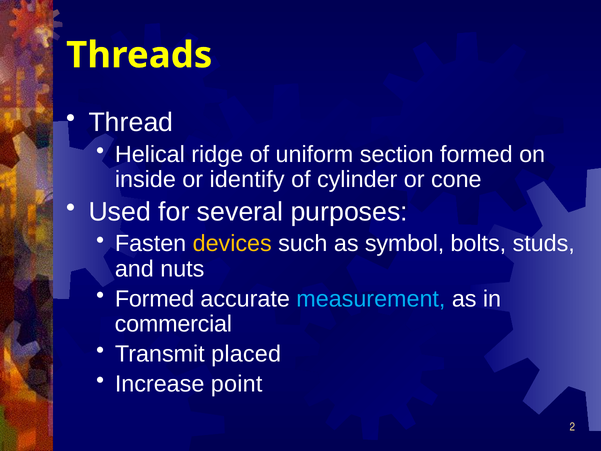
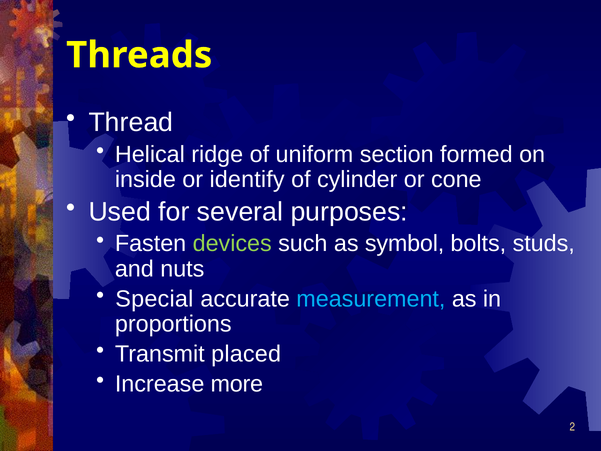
devices colour: yellow -> light green (232, 244)
Formed: Formed -> Special (154, 299)
commercial: commercial -> proportions (173, 324)
point: point -> more (237, 384)
